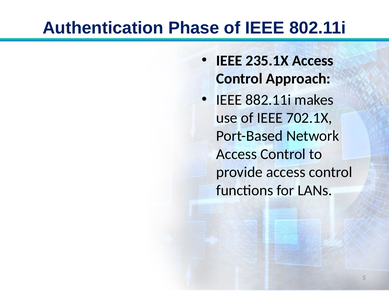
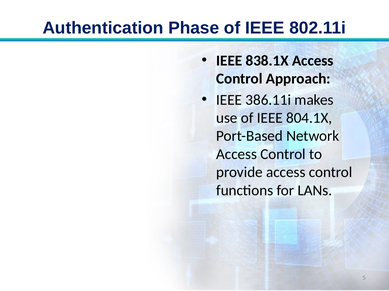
235.1X: 235.1X -> 838.1X (267, 61)
882.11i: 882.11i -> 386.11i (268, 100)
702.1X: 702.1X -> 804.1X (309, 118)
